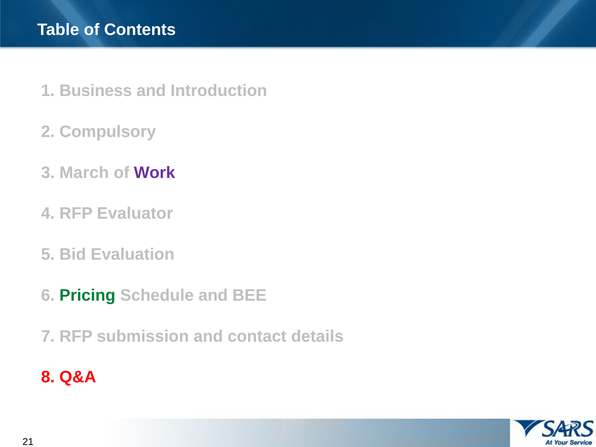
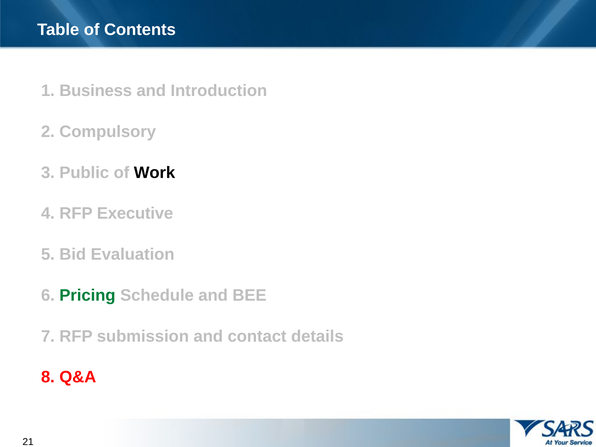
March: March -> Public (84, 173)
Work colour: purple -> black (155, 173)
Evaluator: Evaluator -> Executive (135, 214)
